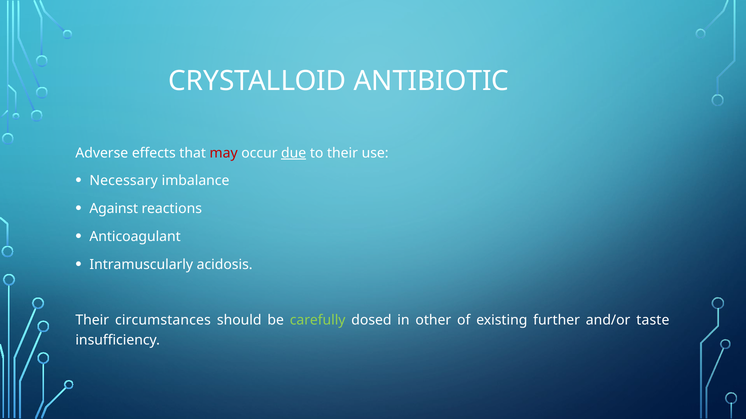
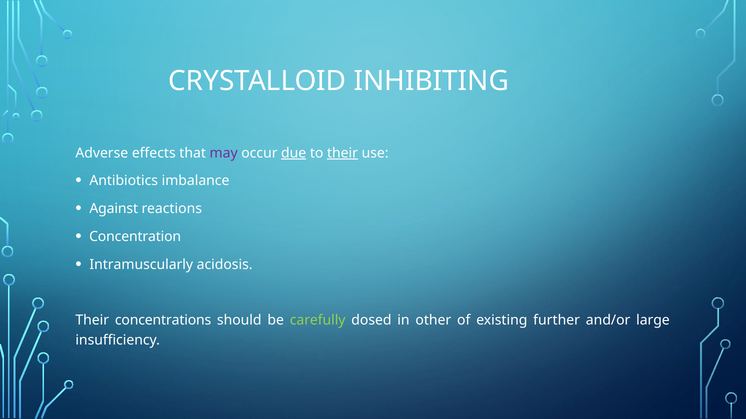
ANTIBIOTIC: ANTIBIOTIC -> INHIBITING (431, 81)
may colour: red -> purple (224, 153)
their underline: none -> present (343, 153)
Necessary: Necessary -> Antibiotics (124, 181)
Anticoagulant: Anticoagulant -> Concentration (135, 237)
circumstances: circumstances -> concentrations (163, 321)
taste: taste -> large (653, 321)
